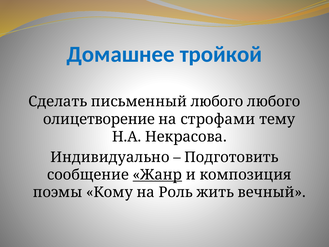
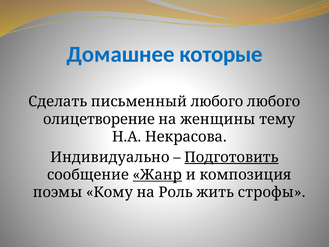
тройкой: тройкой -> которые (221, 54)
строфами: строфами -> женщины (218, 119)
Подготовить underline: none -> present (231, 157)
вечный: вечный -> строфы (272, 192)
